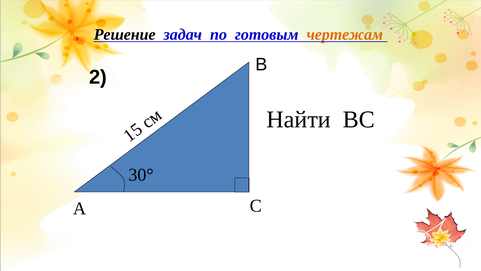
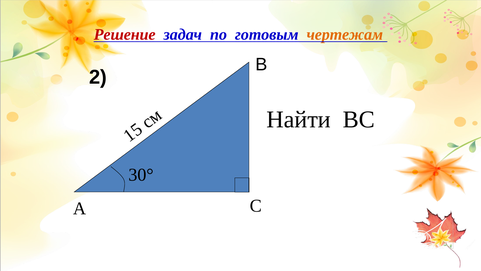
Решение colour: black -> red (125, 34)
